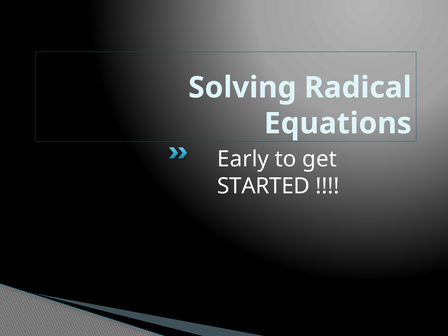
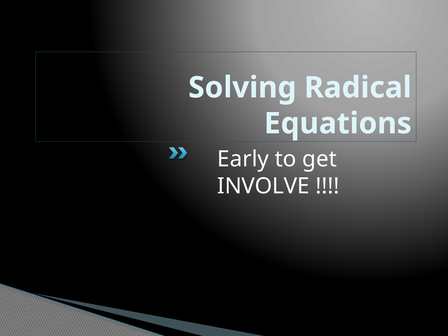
STARTED: STARTED -> INVOLVE (263, 186)
